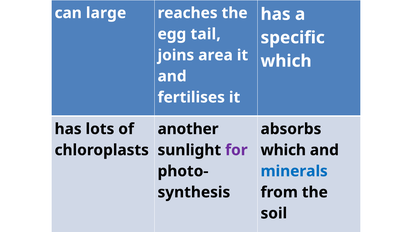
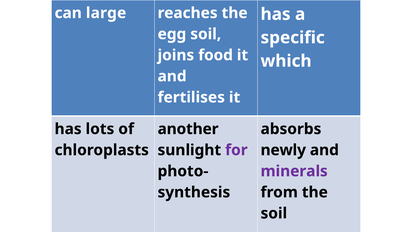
egg tail: tail -> soil (206, 34)
area: area -> food (216, 55)
which: which -> newly (283, 150)
minerals colour: blue -> purple (294, 171)
